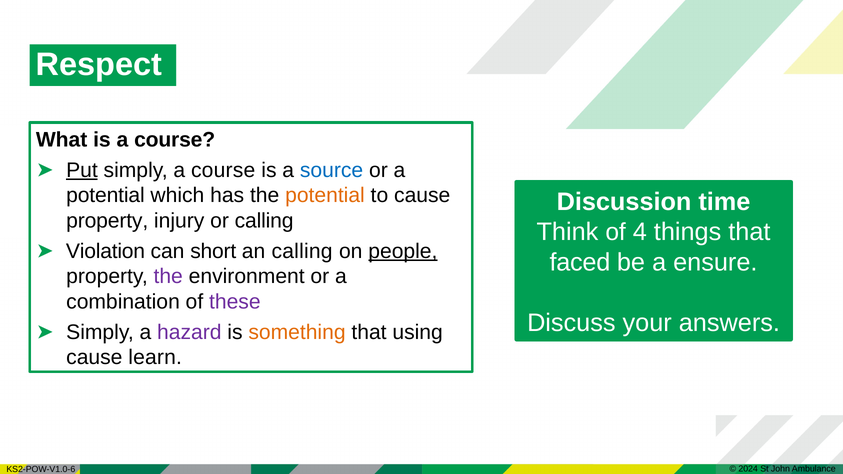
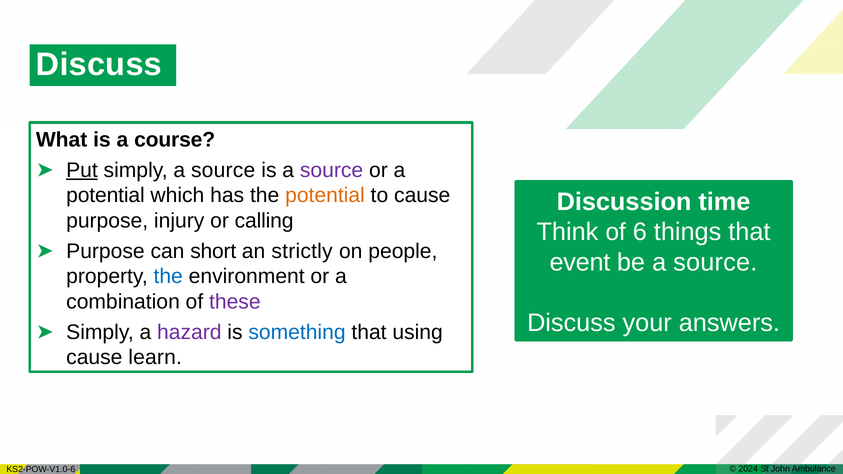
Respect: Respect -> Discuss (99, 65)
simply a course: course -> source (223, 170)
source colour: blue -> purple (332, 170)
property: property -> purpose (107, 221)
4: 4 -> 6 (640, 232)
Violation: Violation -> Purpose (105, 251)
an calling: calling -> strictly (302, 251)
people underline: present -> none (403, 251)
faced: faced -> event (580, 263)
be a ensure: ensure -> source (715, 263)
the colour: purple -> blue (168, 277)
something colour: orange -> blue (297, 332)
